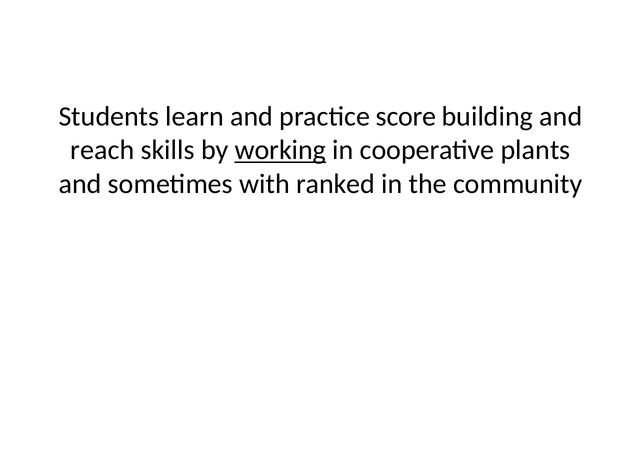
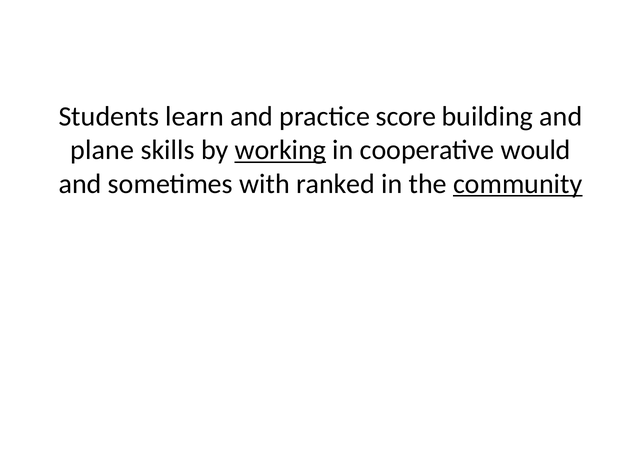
reach: reach -> plane (102, 150)
plants: plants -> would (536, 150)
community underline: none -> present (518, 184)
